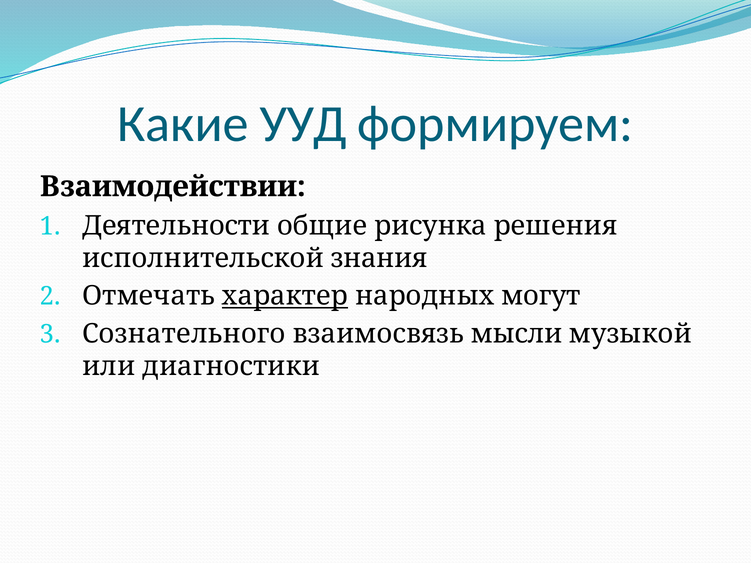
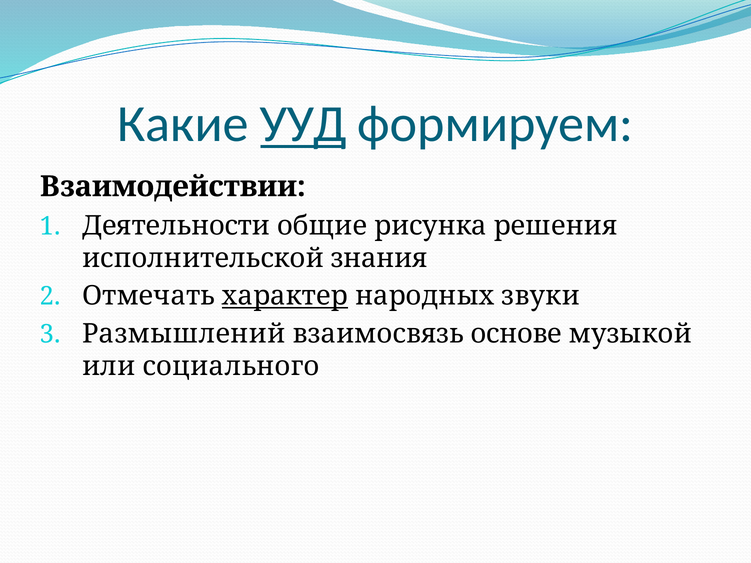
УУД underline: none -> present (303, 124)
могут: могут -> звуки (541, 296)
Сознательного: Сознательного -> Размышлений (184, 334)
мысли: мысли -> основе (516, 334)
диагностики: диагностики -> социального (231, 367)
